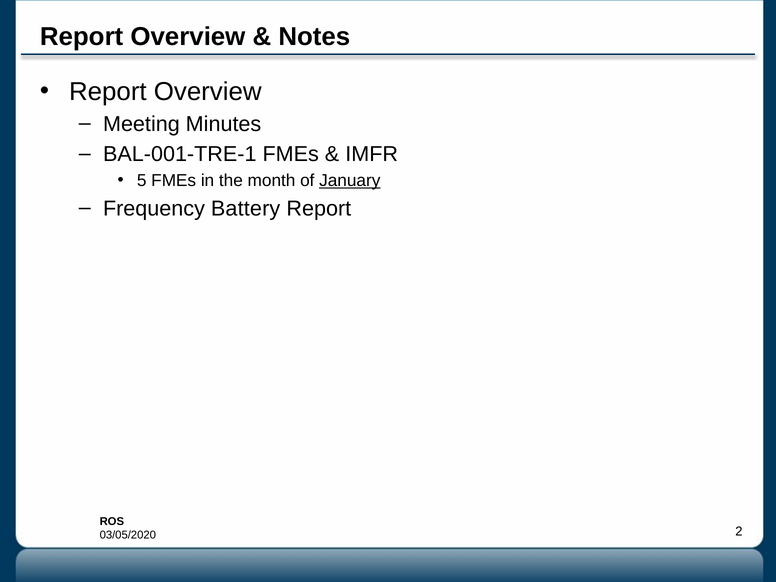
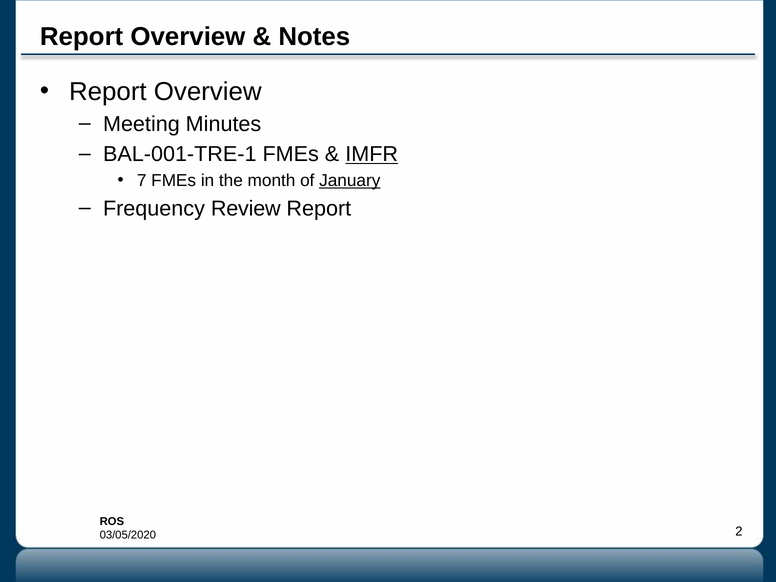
IMFR underline: none -> present (372, 154)
5: 5 -> 7 (142, 181)
Battery: Battery -> Review (246, 209)
